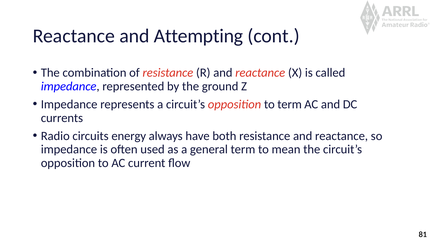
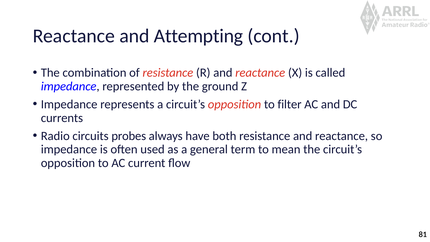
to term: term -> filter (290, 104)
energy: energy -> probes (129, 136)
